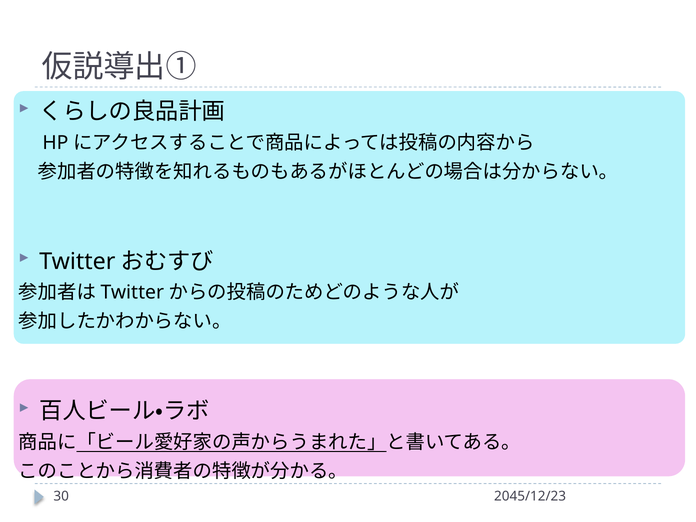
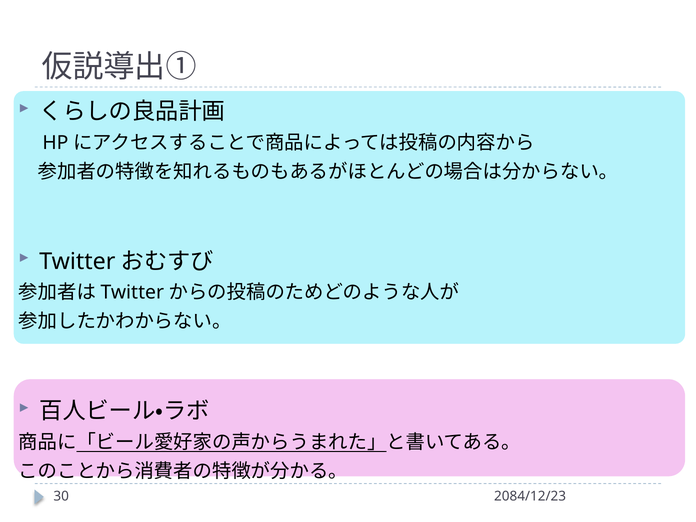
2045/12/23: 2045/12/23 -> 2084/12/23 (530, 496)
